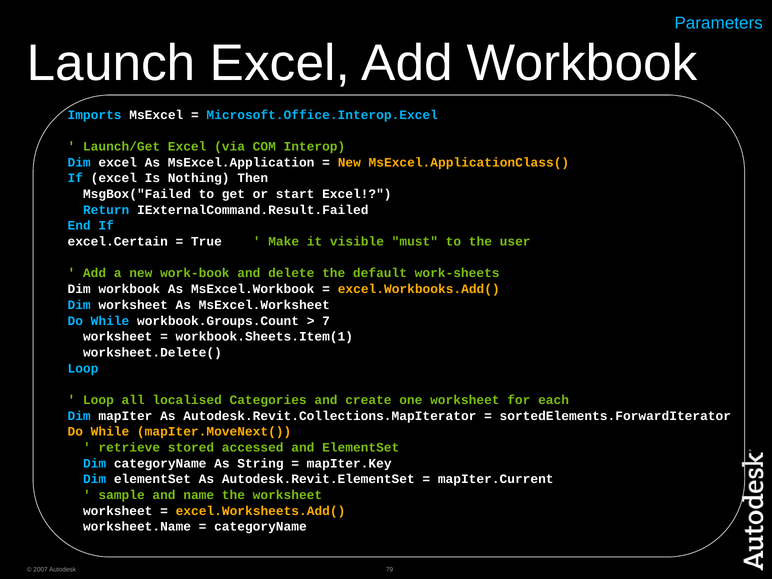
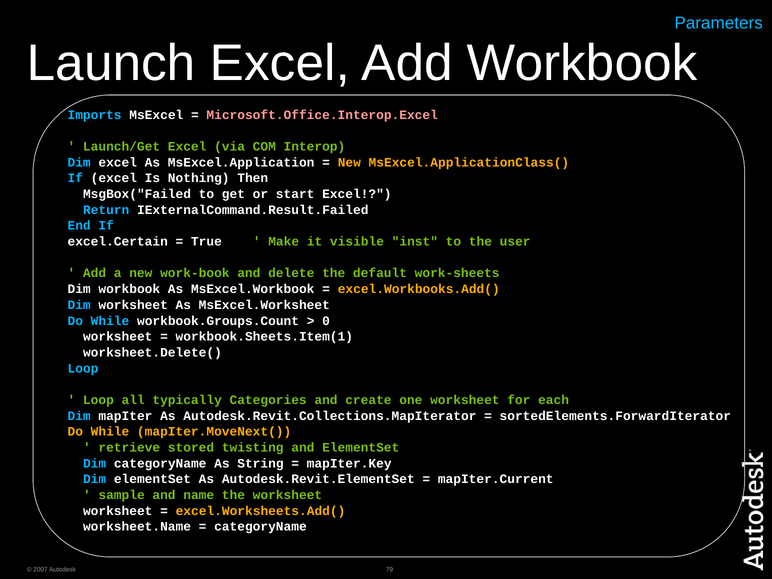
Microsoft.Office.Interop.Excel colour: light blue -> pink (322, 115)
must: must -> inst (415, 242)
7: 7 -> 0 (326, 321)
localised: localised -> typically (187, 400)
accessed: accessed -> twisting (253, 447)
